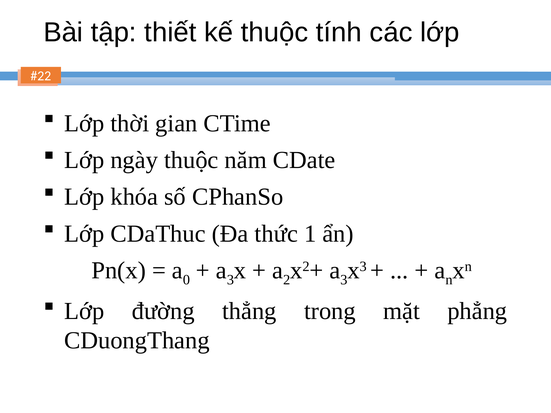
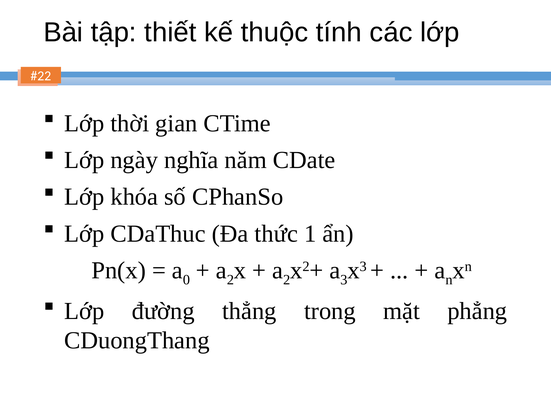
ngày thuộc: thuộc -> nghĩa (191, 160)
3: 3 -> 2 (230, 280)
